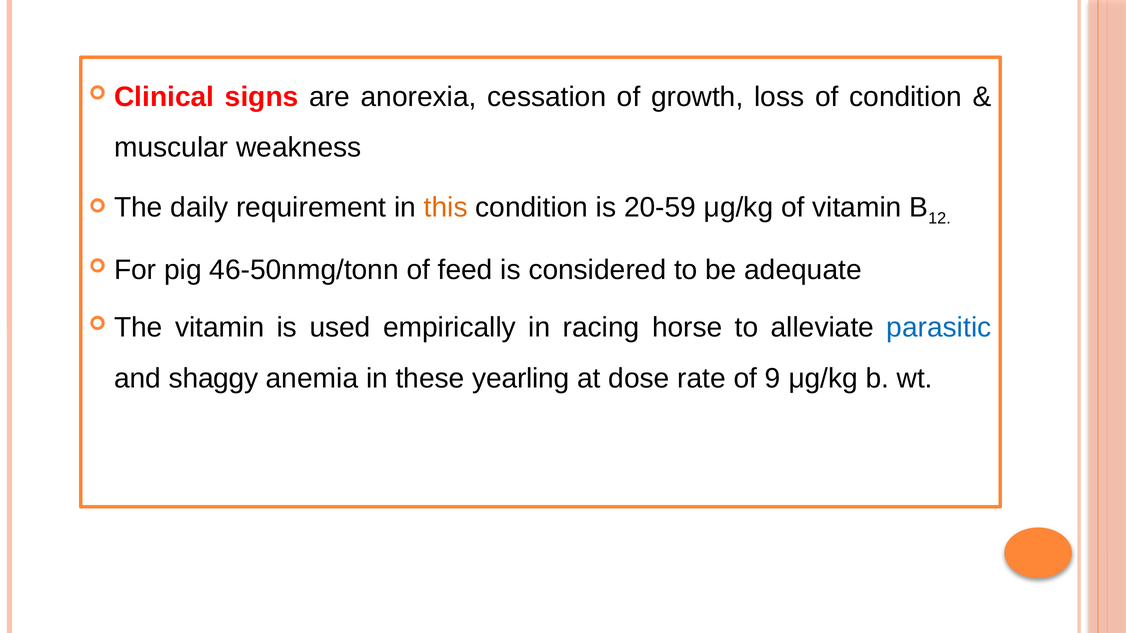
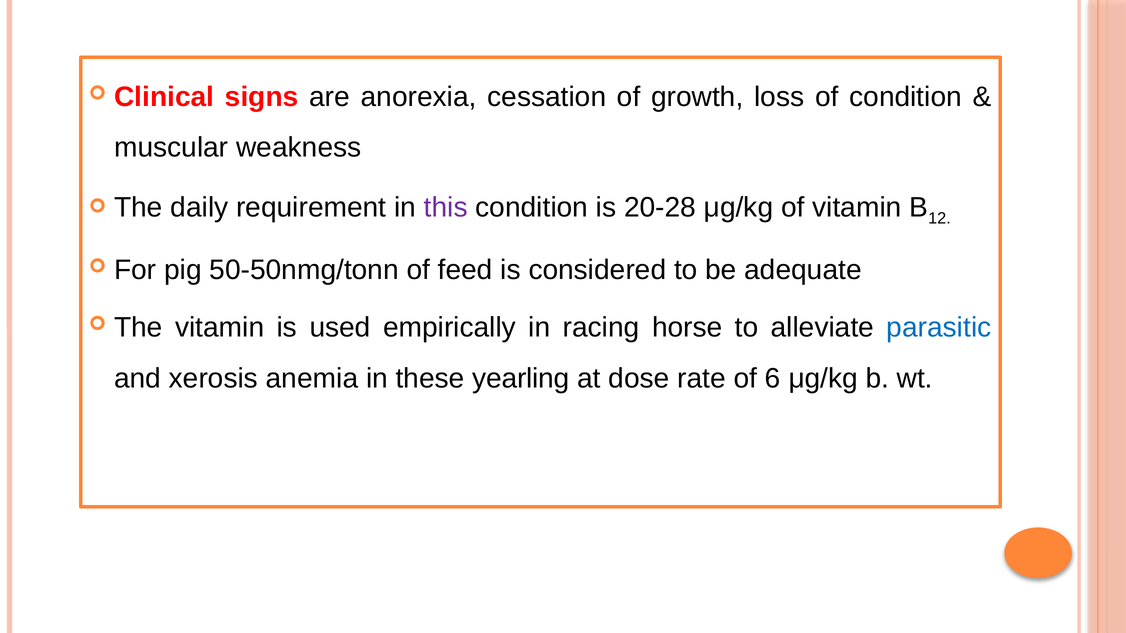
this colour: orange -> purple (446, 208)
20-59: 20-59 -> 20-28 (660, 208)
46-50nmg/tonn: 46-50nmg/tonn -> 50-50nmg/tonn (304, 270)
shaggy: shaggy -> xerosis (213, 378)
9: 9 -> 6 (773, 378)
